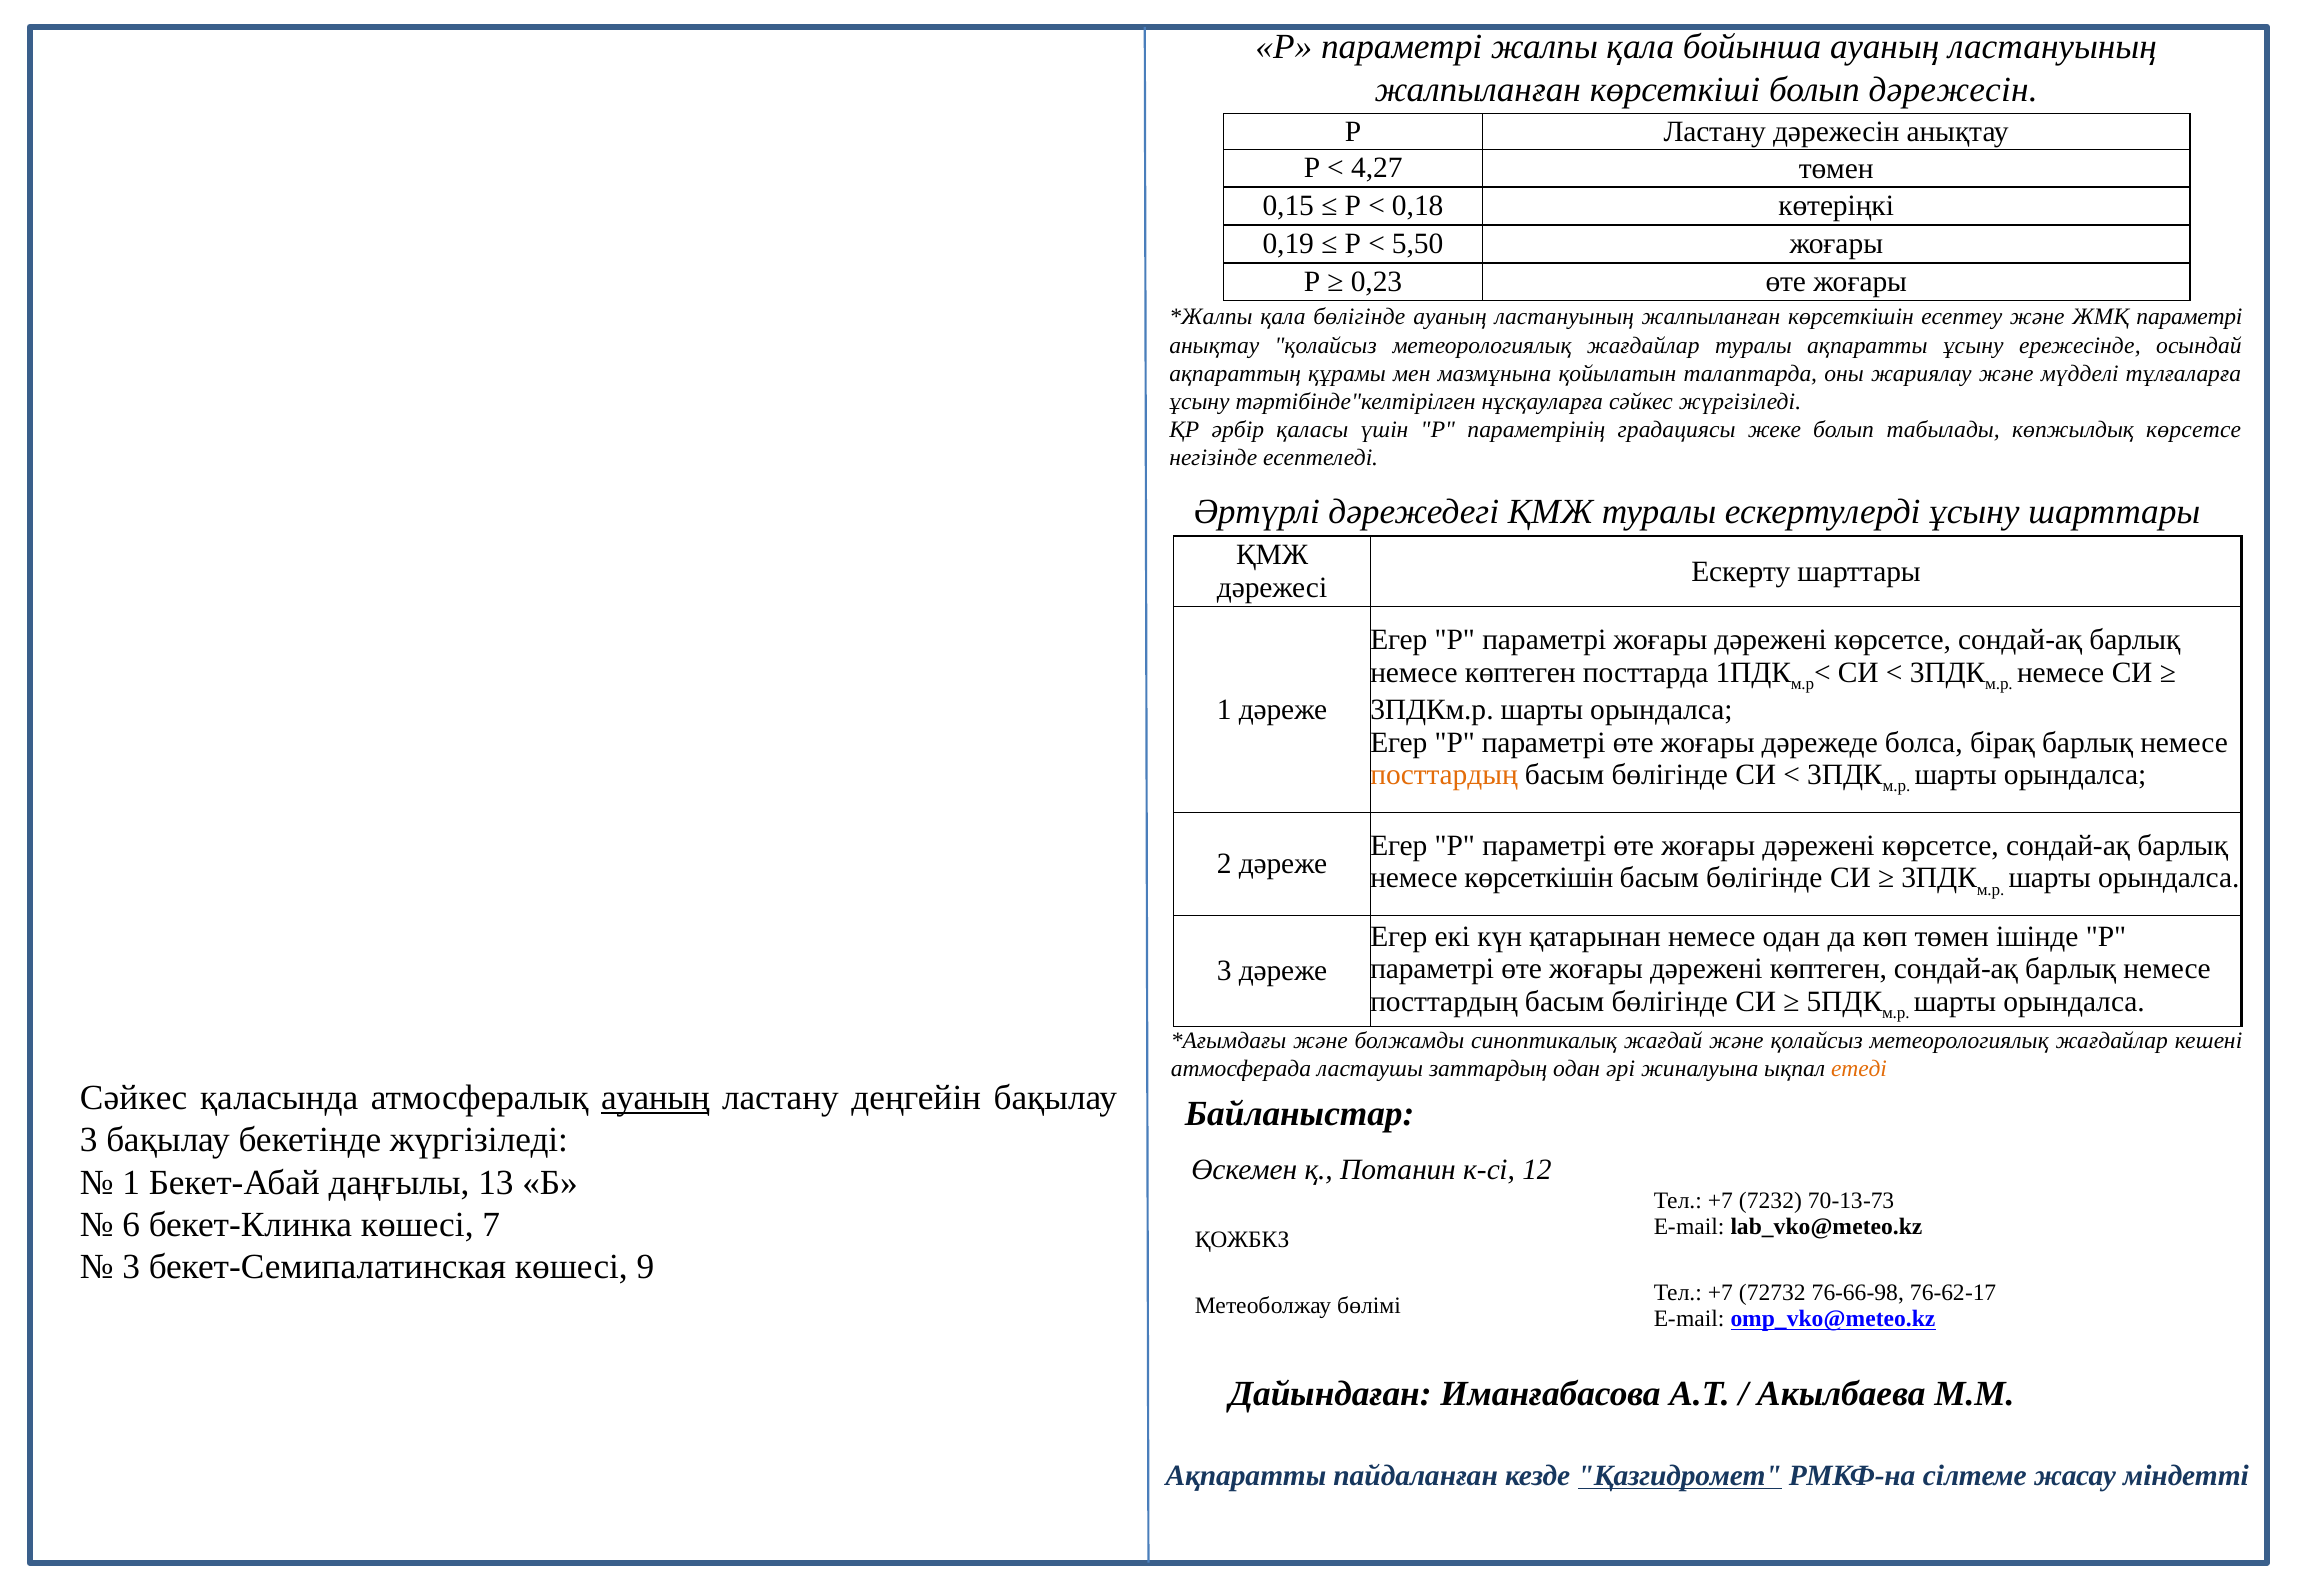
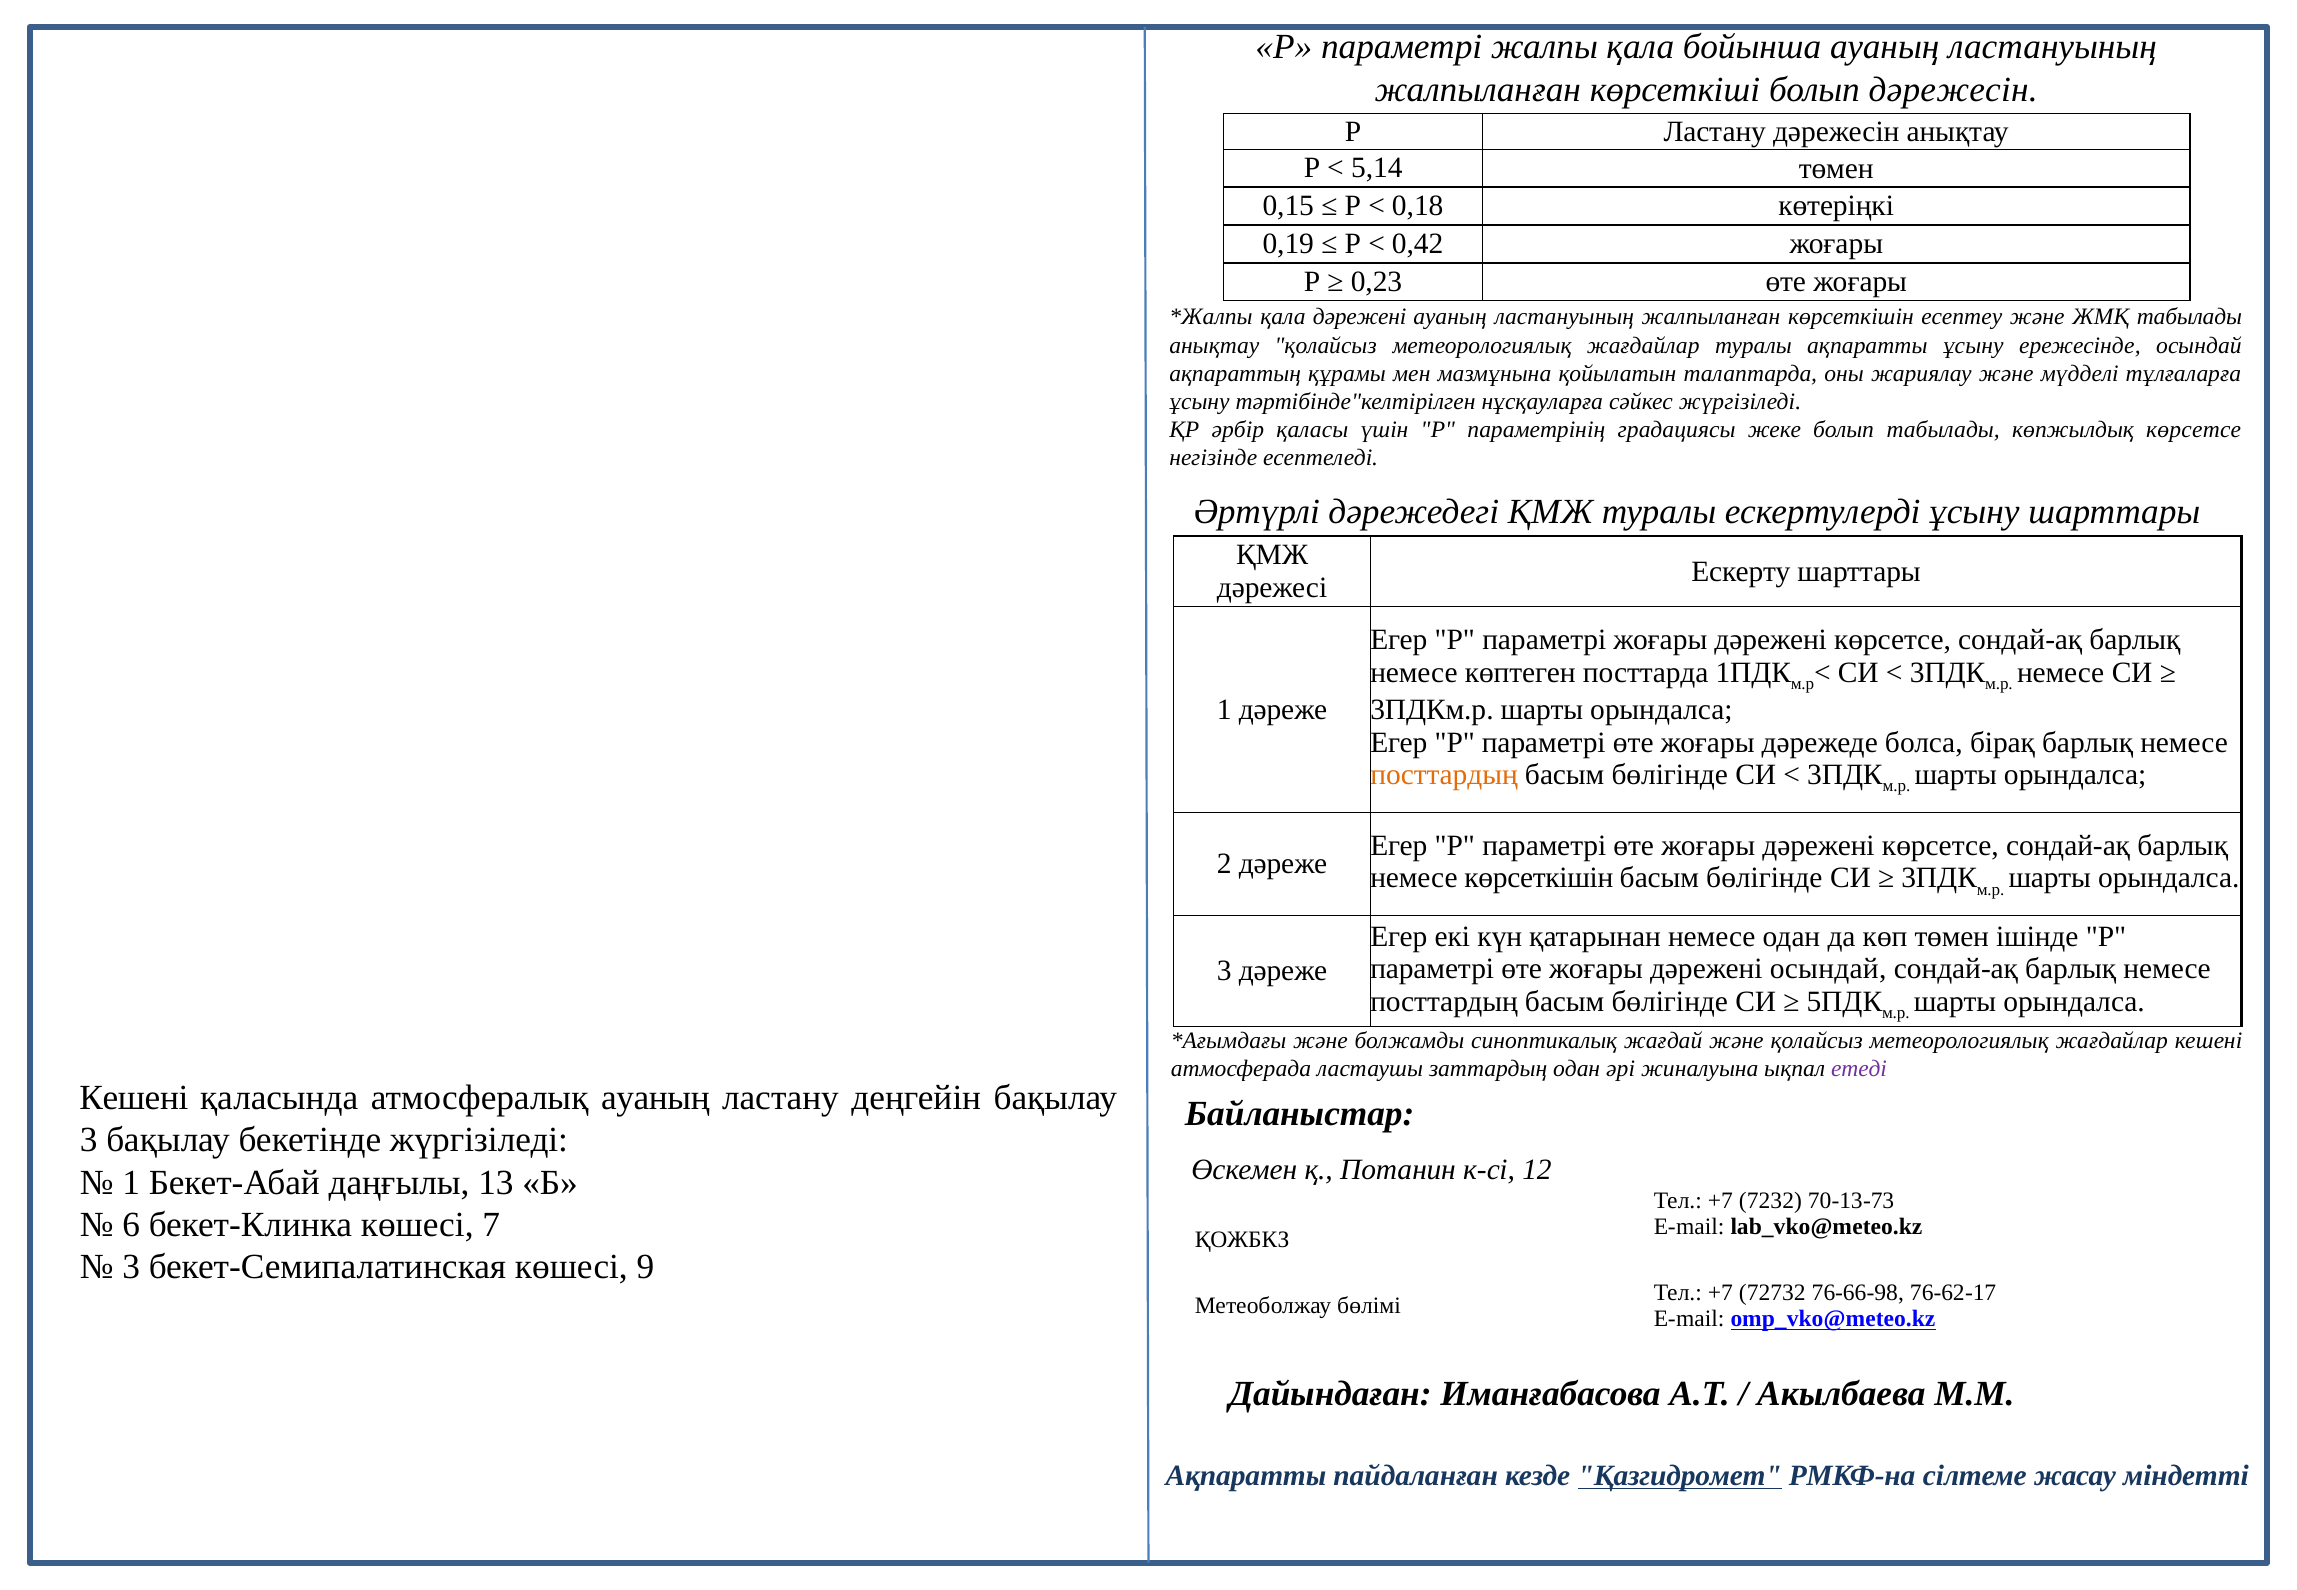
4,27: 4,27 -> 5,14 (1377, 168)
5,50: 5,50 -> 0,42 (1418, 244)
қала бөлігінде: бөлігінде -> дәрежені (1360, 317)
ЖМҚ параметрі: параметрі -> табылады (2189, 317)
дәрежені көптеген: көптеген -> осындай (1828, 969)
етеді colour: orange -> purple (1859, 1069)
Сәйкес: Сәйкес -> Кешені (134, 1098)
ауаның underline: present -> none (655, 1098)
